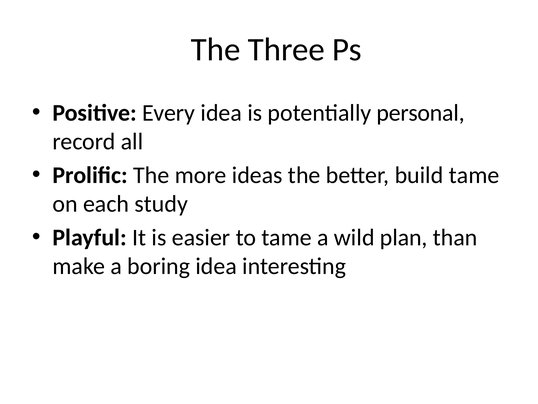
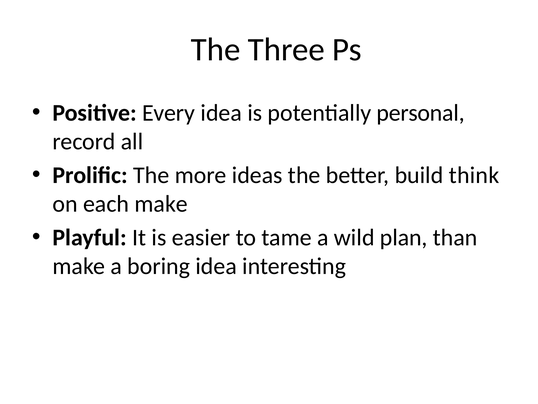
build tame: tame -> think (474, 175)
each study: study -> make (161, 204)
